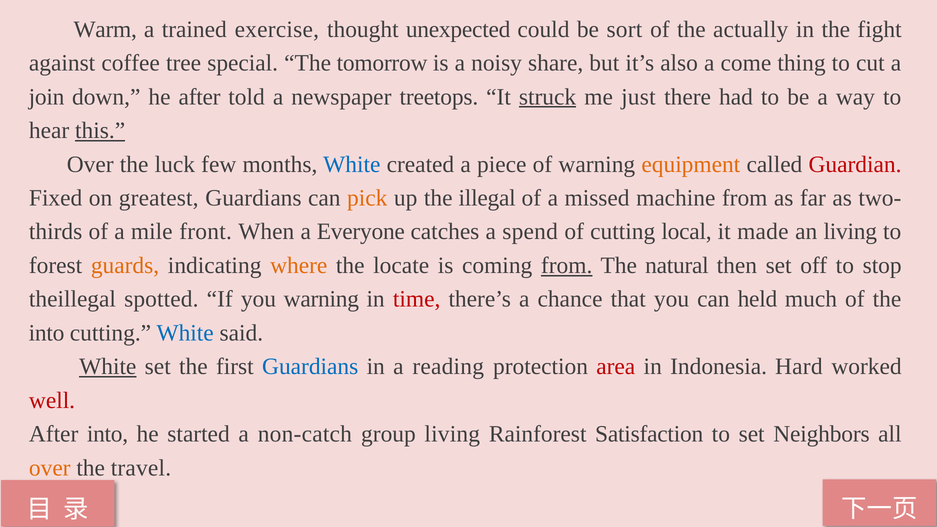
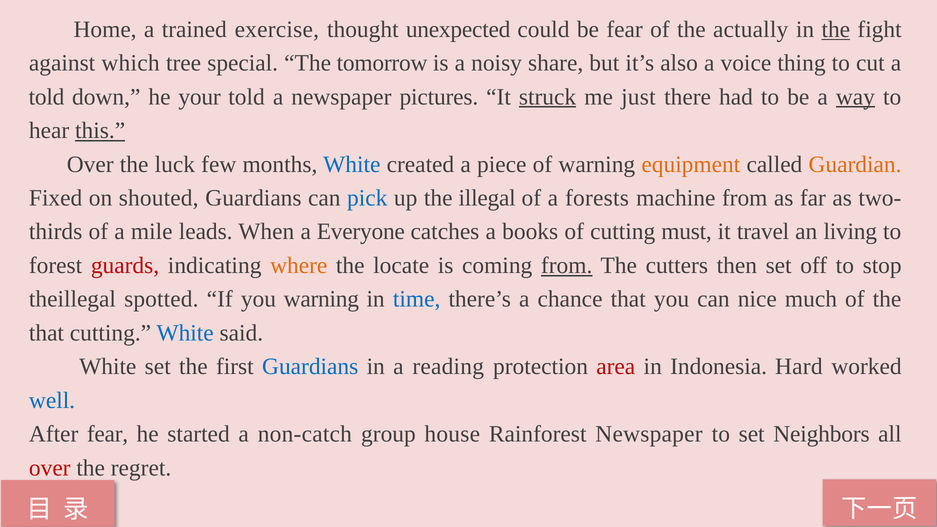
Warm: Warm -> Home (105, 29)
be sort: sort -> fear (625, 29)
the underline: none -> present (836, 29)
coffee: coffee -> which (131, 63)
come: come -> voice (746, 63)
join: join -> told (47, 97)
he after: after -> your (200, 97)
treetops: treetops -> pictures (439, 97)
way underline: none -> present (855, 97)
Guardian colour: red -> orange (855, 164)
greatest: greatest -> shouted (159, 198)
pick colour: orange -> blue (367, 198)
missed: missed -> forests (597, 198)
front: front -> leads (206, 232)
spend: spend -> books (530, 232)
local: local -> must (687, 232)
made: made -> travel (763, 232)
guards colour: orange -> red (125, 266)
natural: natural -> cutters (677, 266)
time colour: red -> blue (417, 299)
held: held -> nice (757, 299)
into: into -> that (46, 333)
White underline: present -> none (108, 367)
well colour: red -> blue (52, 400)
After into: into -> fear (108, 434)
group living: living -> house (452, 434)
Rainforest Satisfaction: Satisfaction -> Newspaper (649, 434)
over colour: orange -> red (50, 468)
travel: travel -> regret (141, 468)
